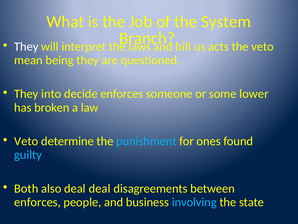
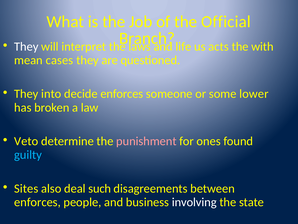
System: System -> Official (226, 22)
bill: bill -> life (183, 46)
the veto: veto -> with (262, 46)
being: being -> cases (59, 60)
punishment colour: light blue -> pink (146, 141)
Both: Both -> Sites (26, 188)
deal deal: deal -> such (100, 188)
involving colour: light blue -> white (194, 202)
